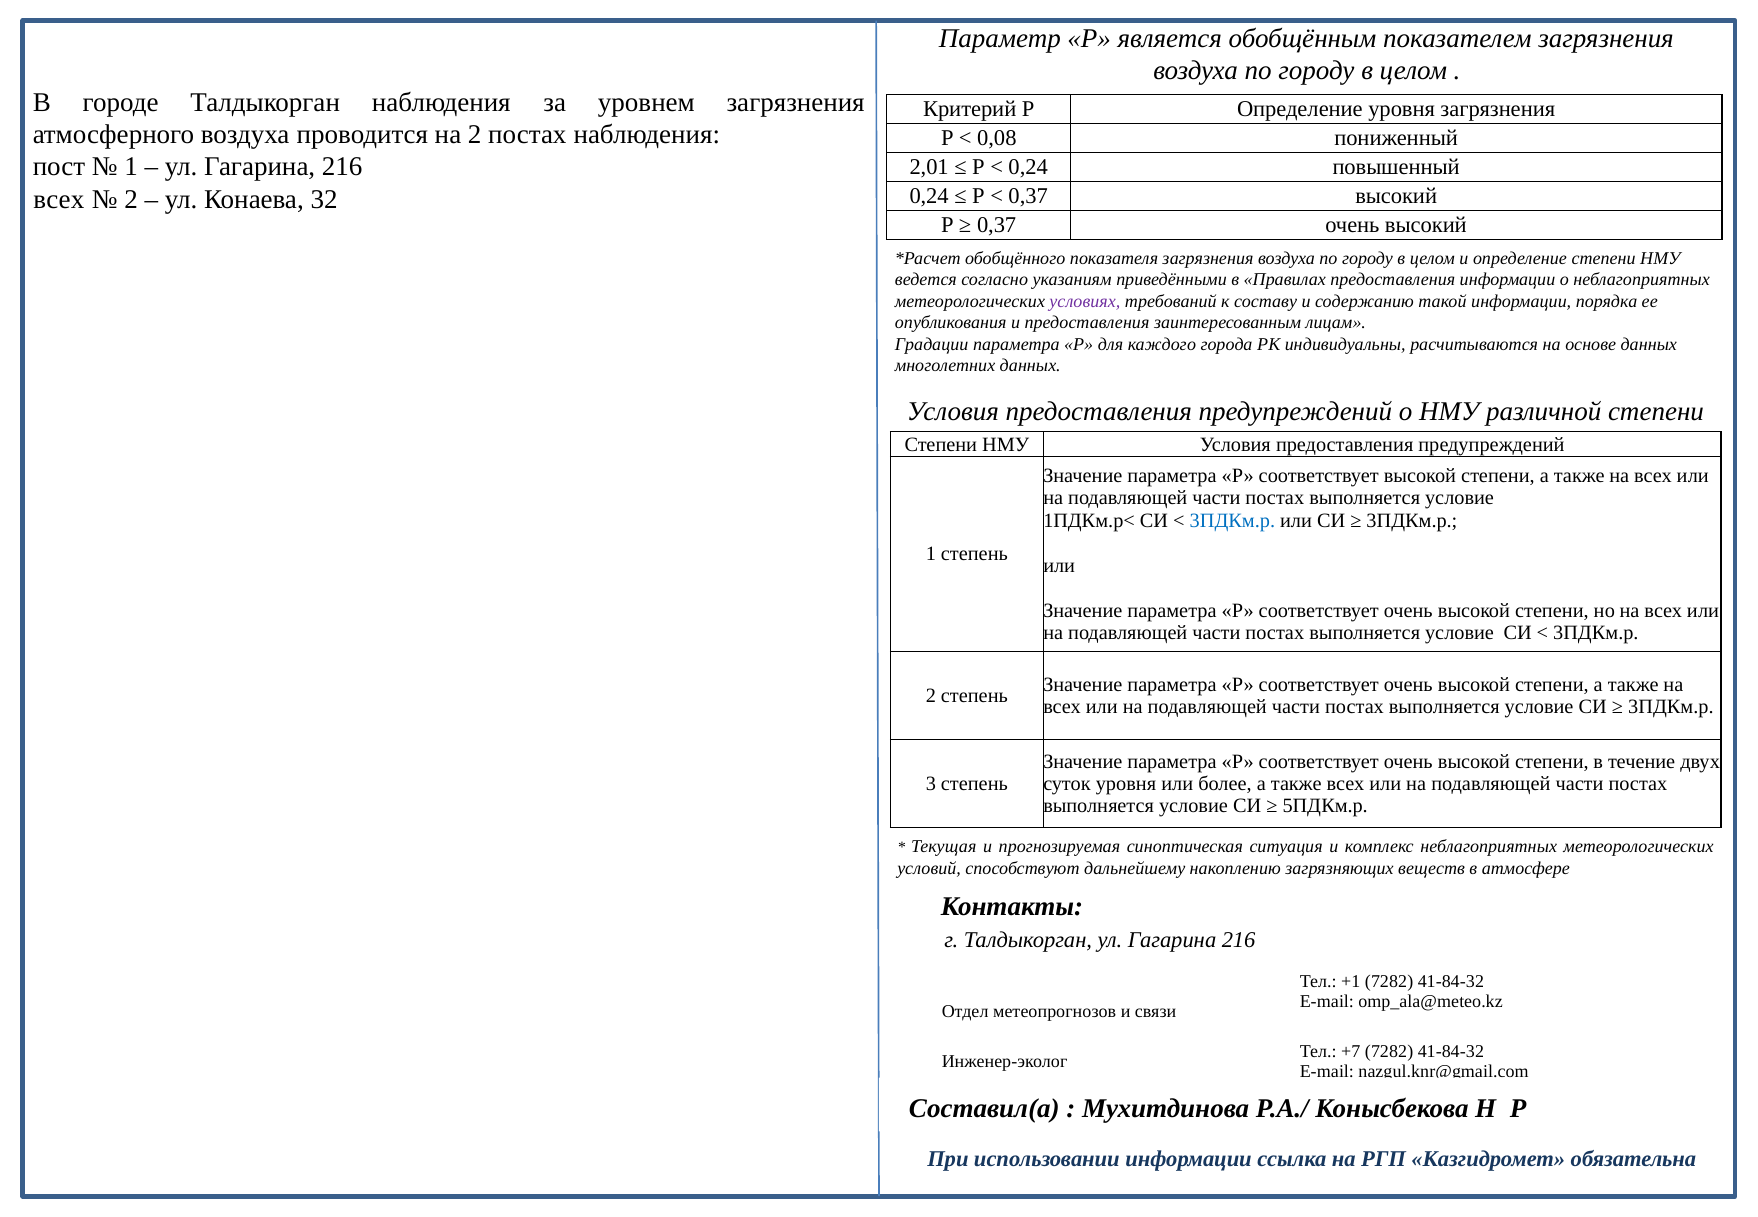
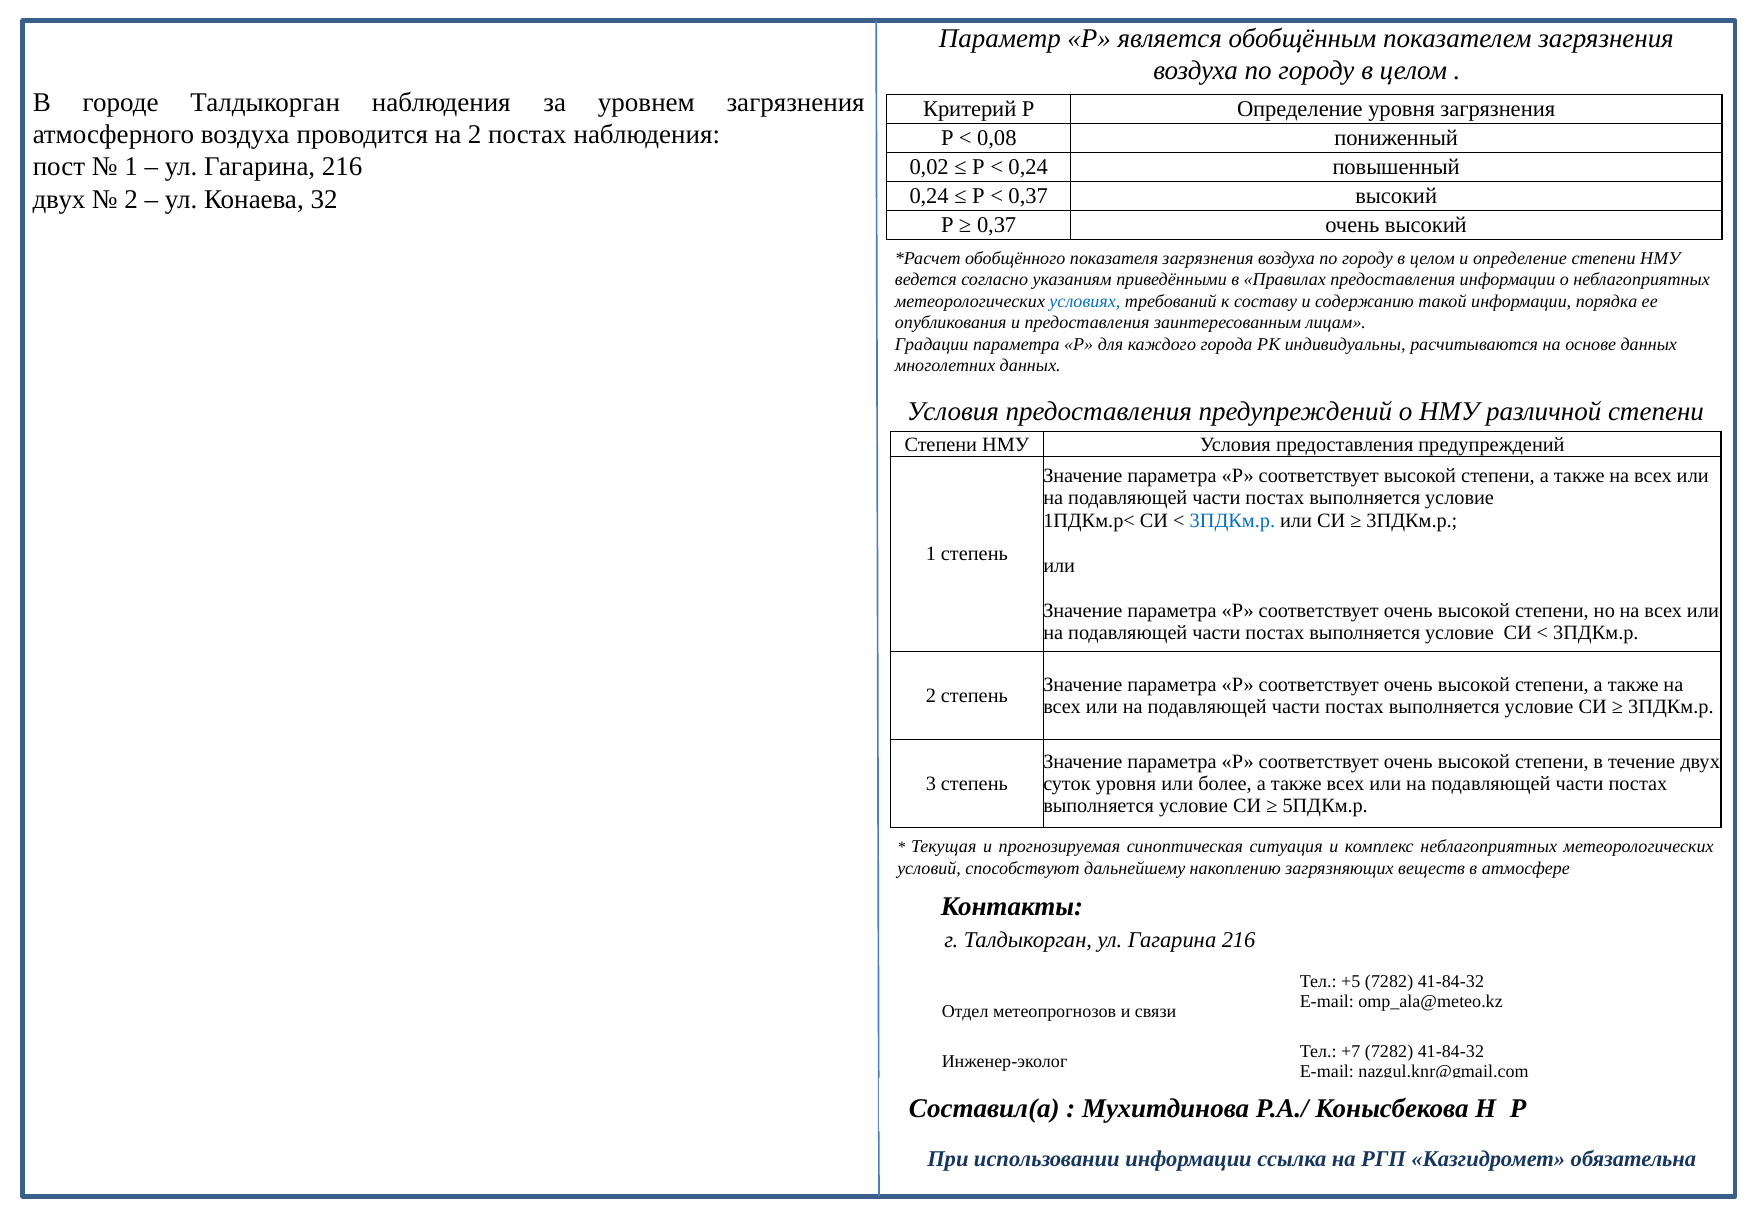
2,01: 2,01 -> 0,02 (929, 167)
всех: всех -> двух (59, 199)
условиях colour: purple -> blue (1085, 301)
+1: +1 -> +5 (1351, 981)
